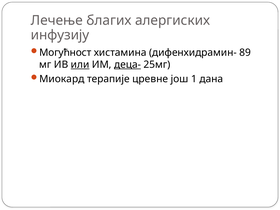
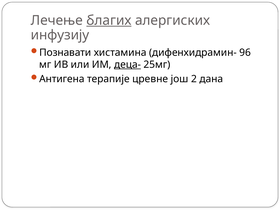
благих underline: none -> present (109, 20)
Могућност: Могућност -> Познавати (65, 52)
89: 89 -> 96 (245, 52)
или underline: present -> none (80, 65)
Миокард: Миокард -> Антигена (62, 79)
1: 1 -> 2 (194, 79)
